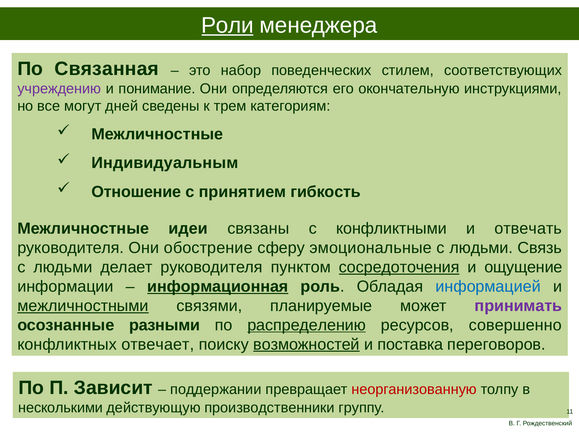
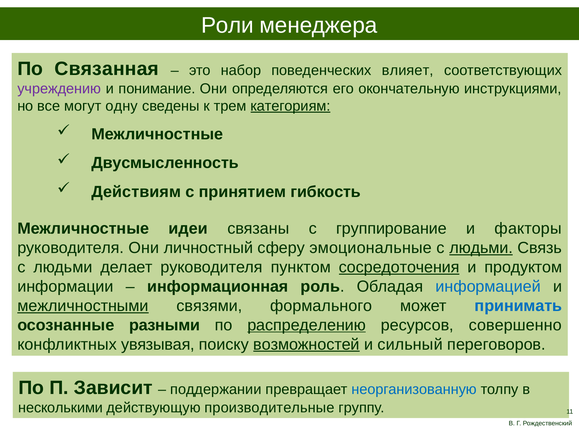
Роли underline: present -> none (227, 25)
стилем: стилем -> влияет (408, 70)
дней: дней -> одну (122, 106)
категориям underline: none -> present (290, 106)
Индивидуальным: Индивидуальным -> Двусмысленность (165, 163)
Отношение: Отношение -> Действиям (136, 192)
конфликтными: конфликтными -> группирование (391, 229)
отвечать: отвечать -> факторы (528, 229)
обострение: обострение -> личностный (208, 248)
людьми underline: none -> present (481, 248)
ощущение: ощущение -> продуктом (523, 267)
информационная underline: present -> none (218, 287)
планируемые: планируемые -> формального (321, 306)
принимать colour: purple -> blue (518, 306)
отвечает: отвечает -> увязывая (158, 345)
поставка: поставка -> сильный (410, 345)
неорганизованную colour: red -> blue (414, 389)
производственники: производственники -> производительные (269, 408)
